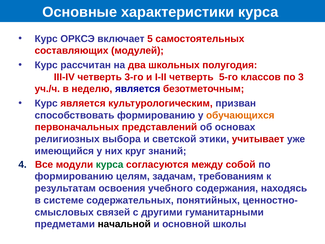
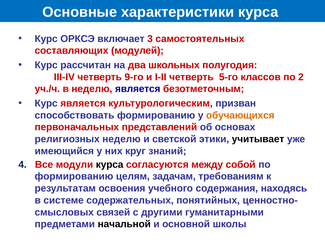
5: 5 -> 3 (150, 39)
3-го: 3-го -> 9-го (134, 77)
3: 3 -> 2 (301, 77)
религиозных выбора: выбора -> неделю (121, 139)
учитывает colour: red -> black (258, 139)
курса colour: green -> black (110, 164)
